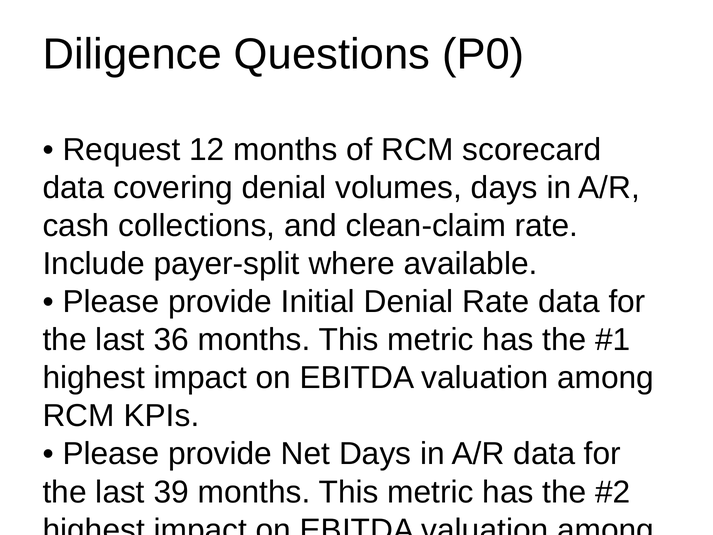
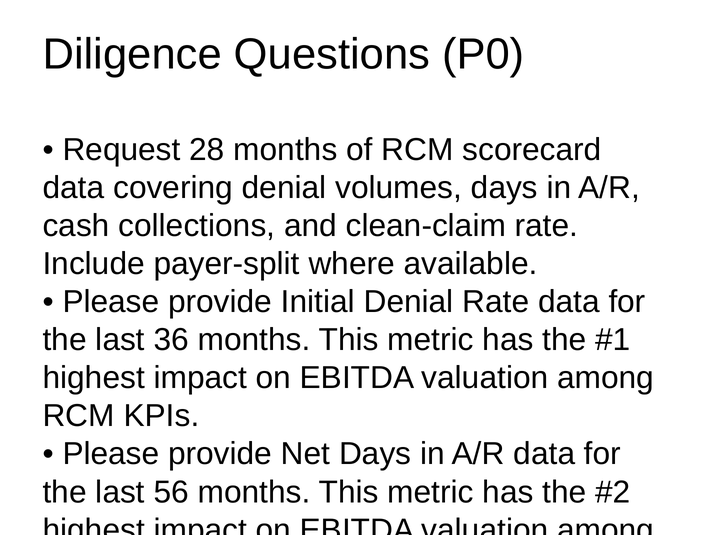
12: 12 -> 28 (207, 150)
39: 39 -> 56 (171, 492)
